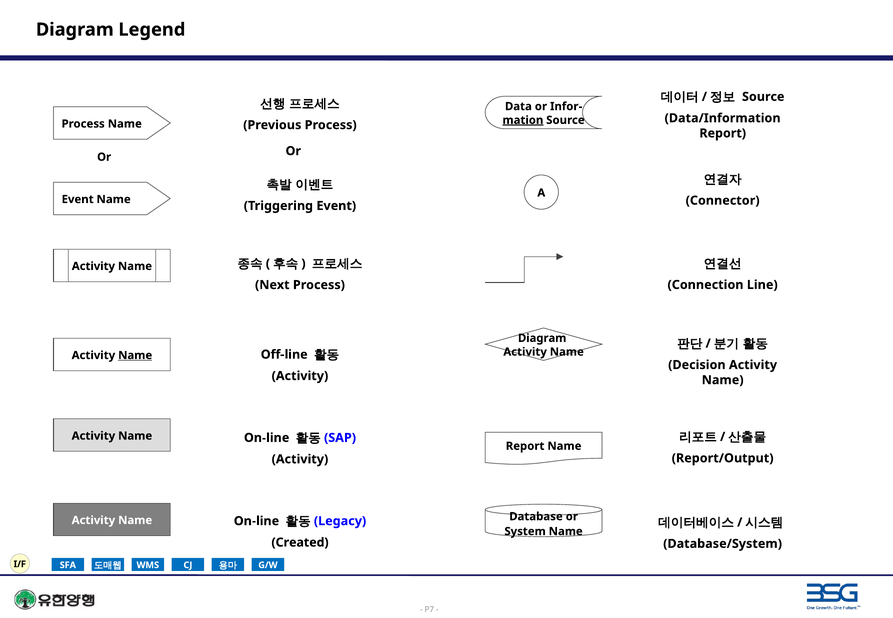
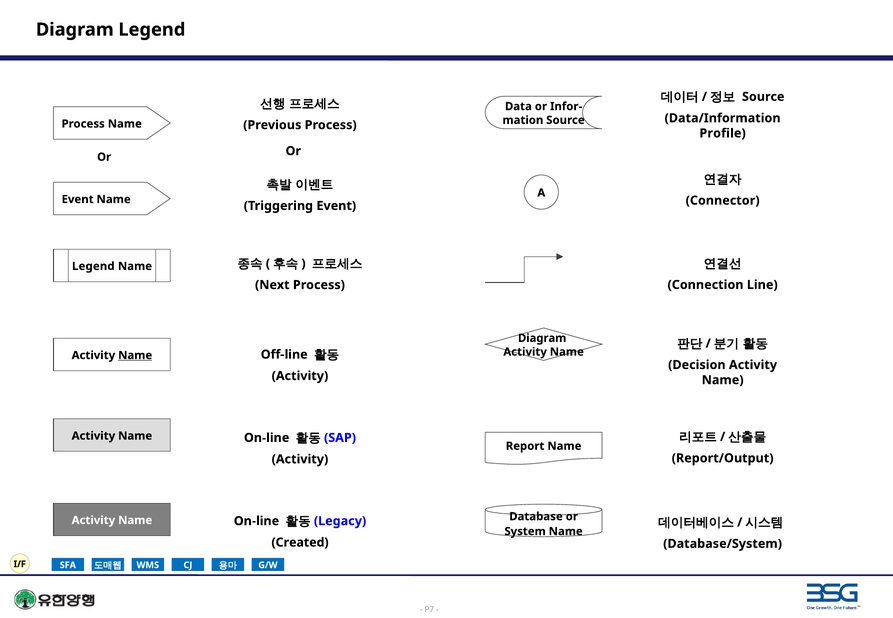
mation underline: present -> none (523, 120)
Report: Report -> Profile (723, 133)
Activity: Activity -> Legend (93, 266)
